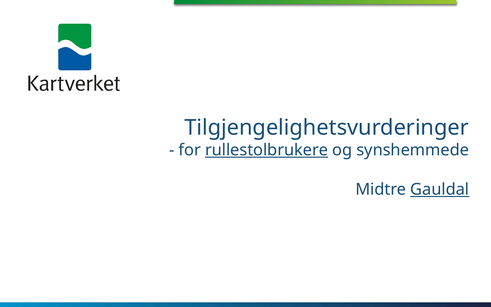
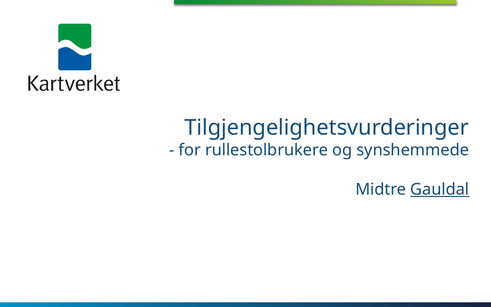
rullestolbrukere underline: present -> none (267, 150)
